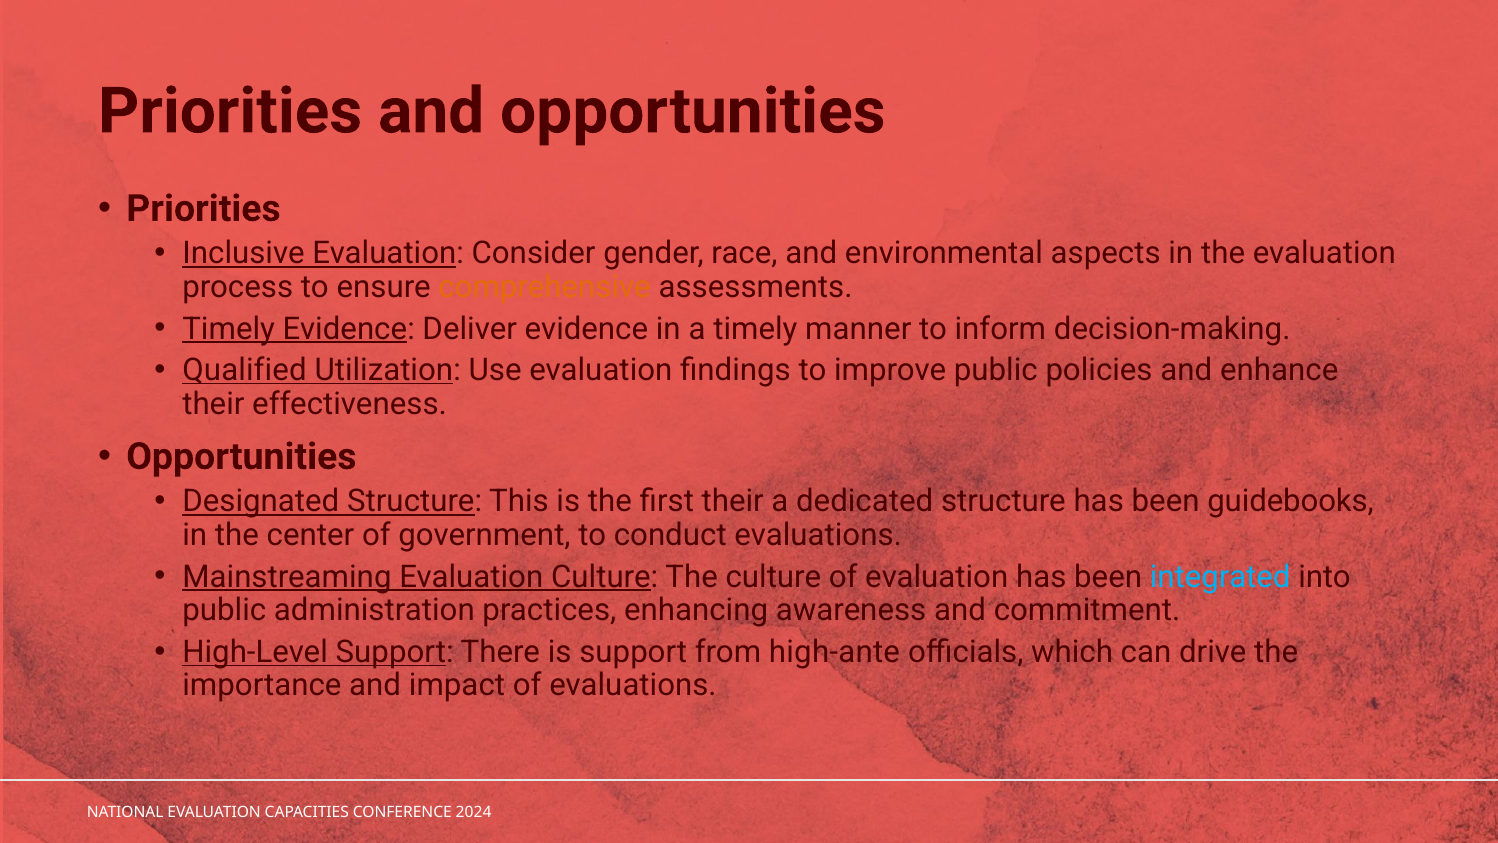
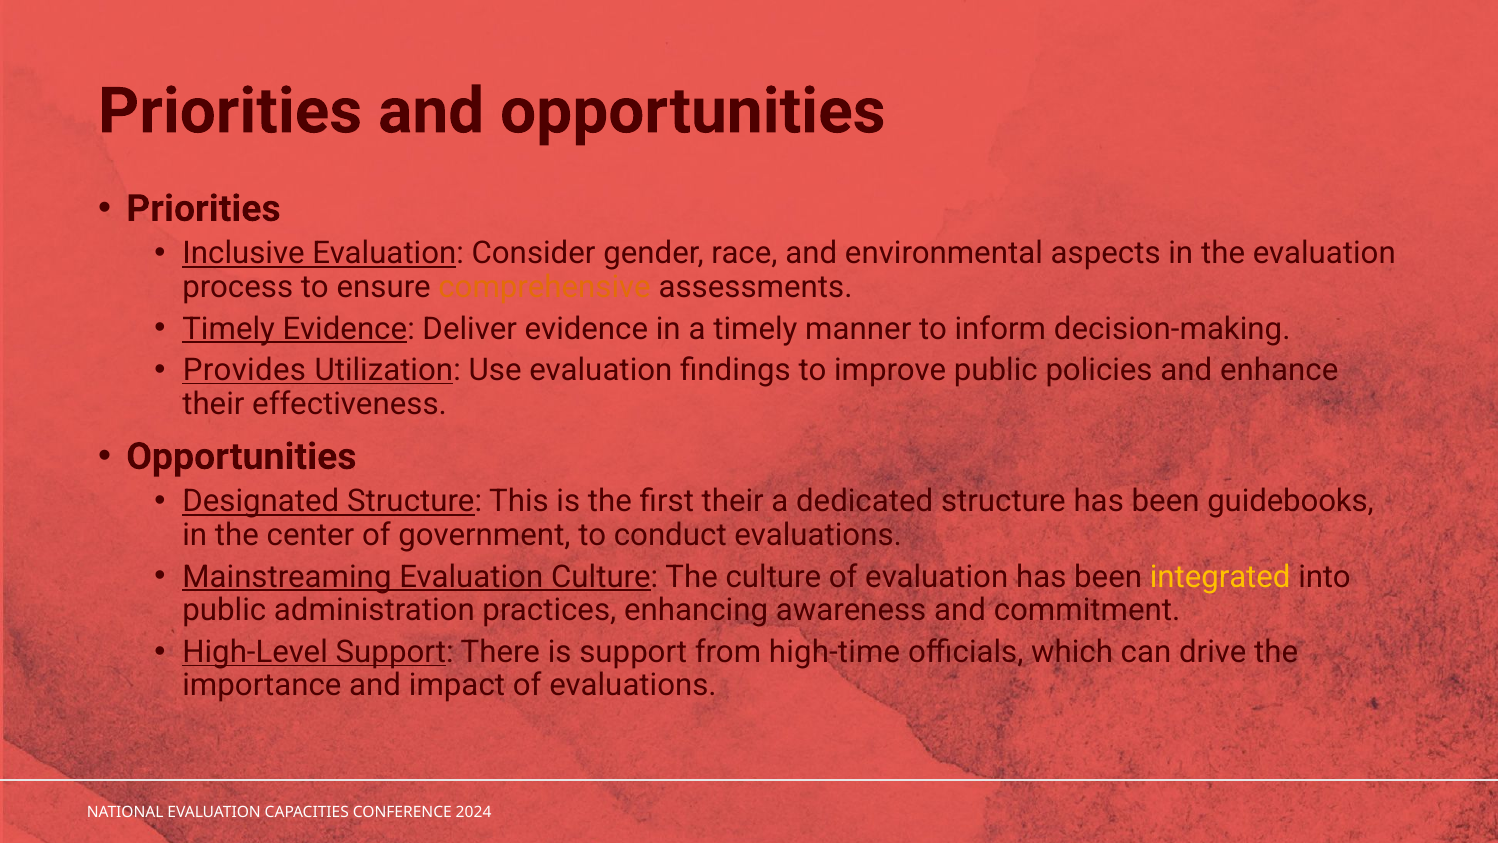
Qualified: Qualified -> Provides (244, 370)
integrated colour: light blue -> yellow (1220, 576)
high-ante: high-ante -> high-time (835, 652)
